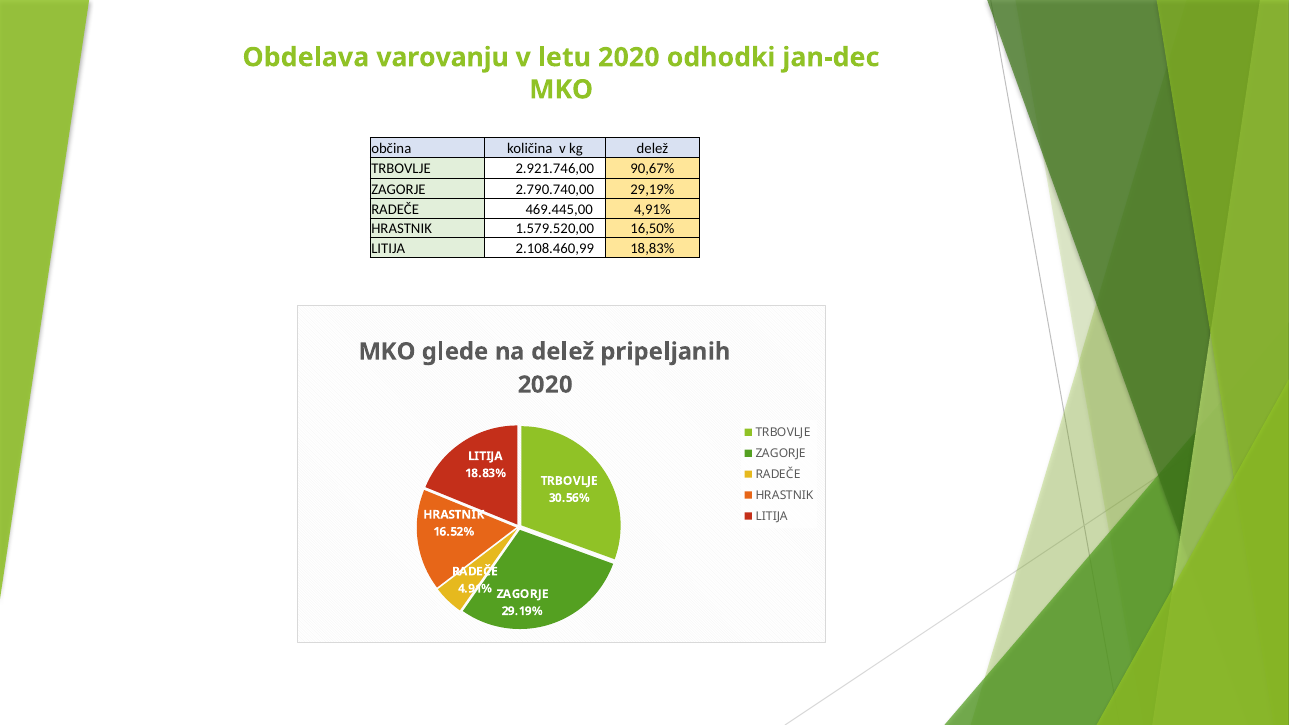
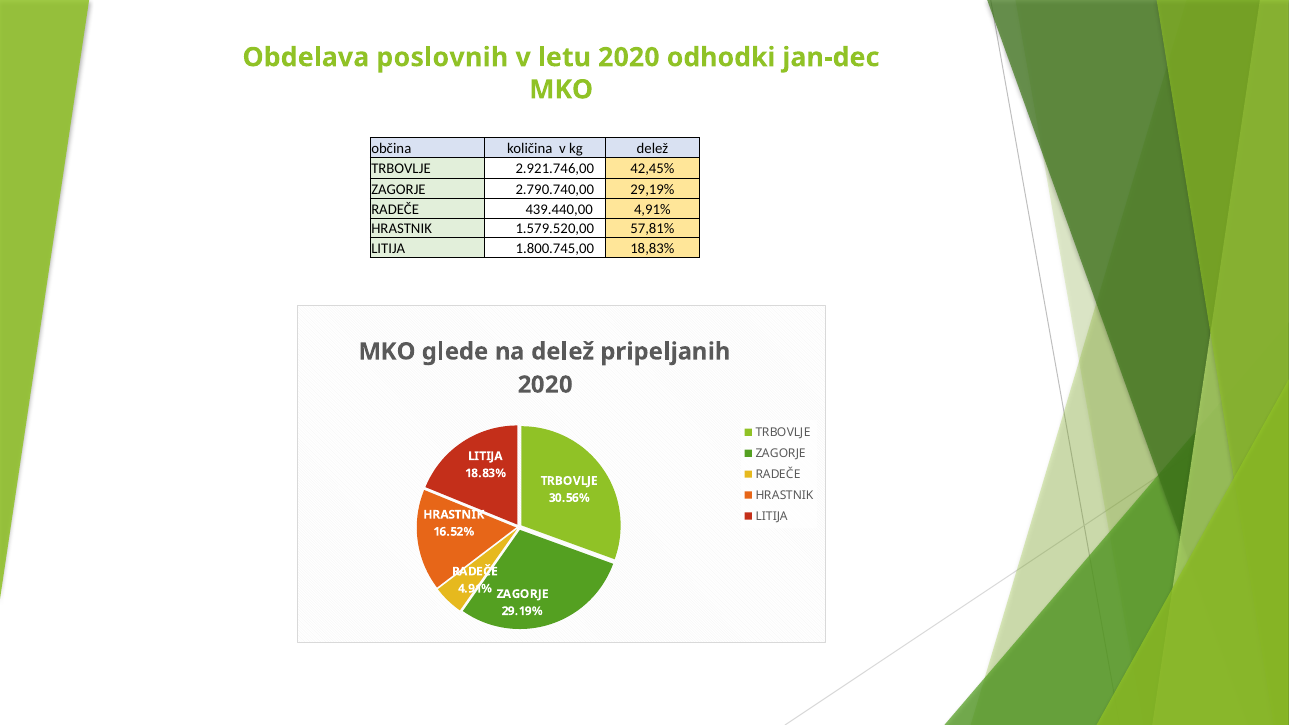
varovanju: varovanju -> poslovnih (442, 57)
90,67%: 90,67% -> 42,45% (652, 169)
469.445,00: 469.445,00 -> 439.440,00 (559, 209)
16,50%: 16,50% -> 57,81% (652, 229)
2.108.460,99: 2.108.460,99 -> 1.800.745,00 (555, 249)
